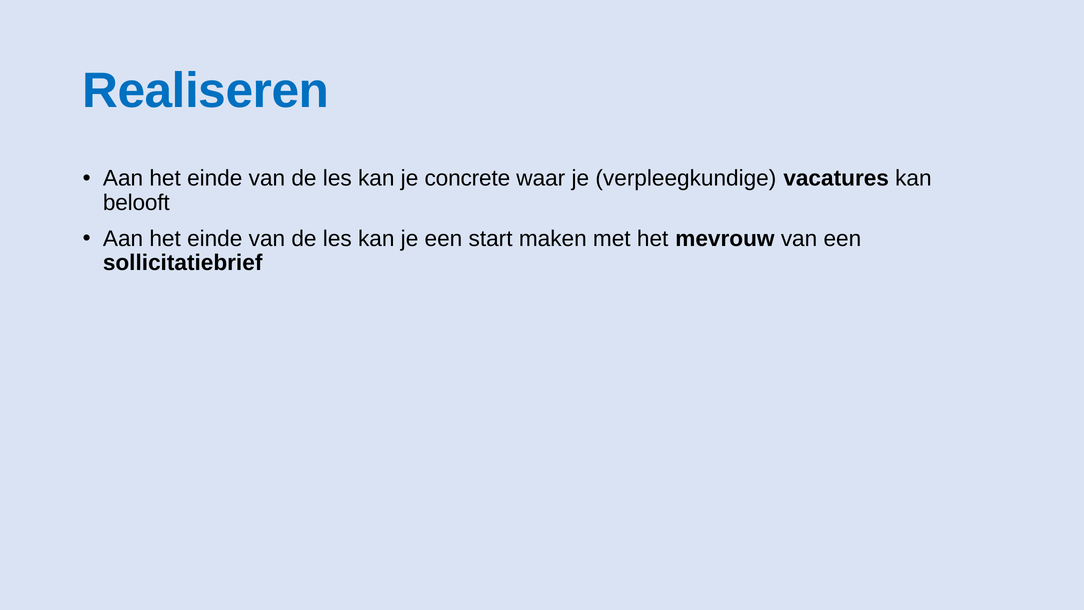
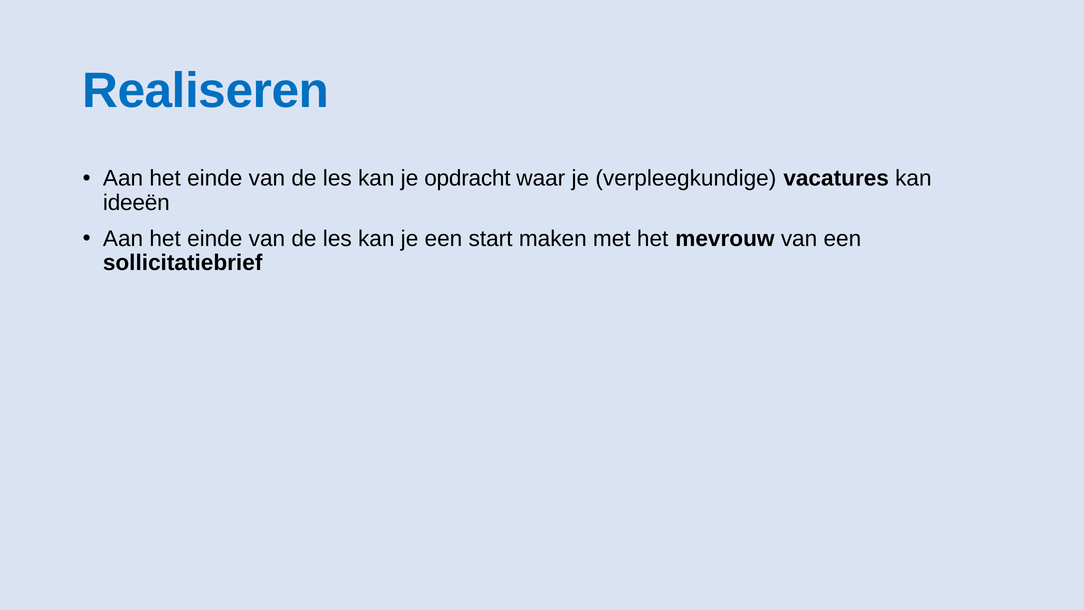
concrete: concrete -> opdracht (467, 178)
belooft: belooft -> ideeën (136, 203)
